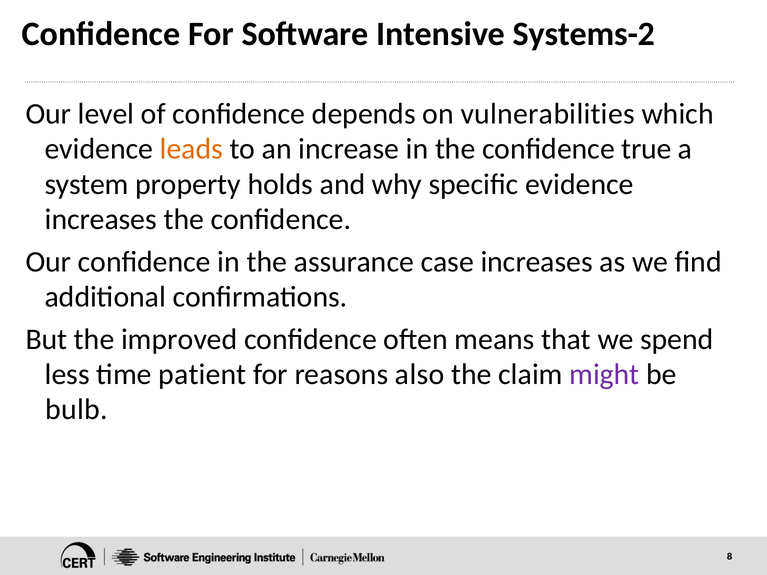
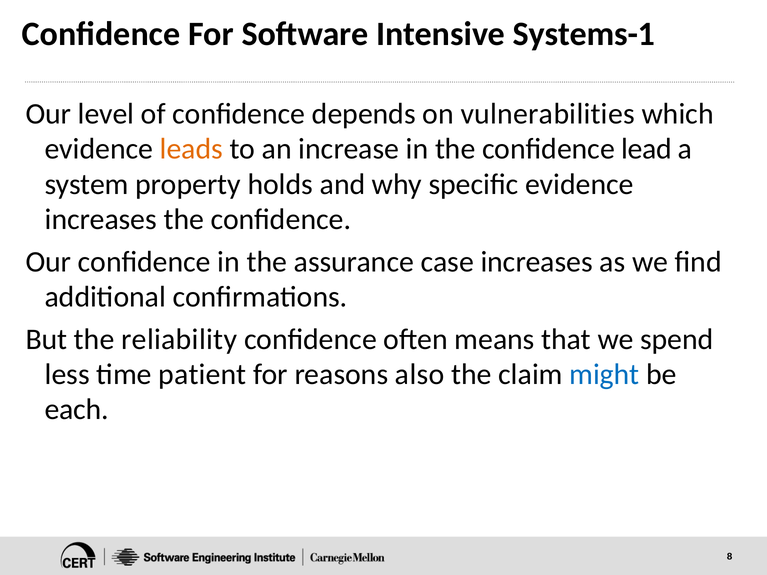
Systems-2: Systems-2 -> Systems-1 (584, 34)
true: true -> lead (646, 149)
improved: improved -> reliability (179, 340)
might colour: purple -> blue (604, 375)
bulb: bulb -> each (77, 410)
